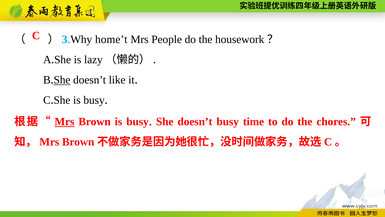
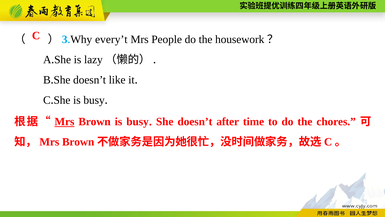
home’t: home’t -> every’t (111, 39)
She underline: present -> none (62, 80)
doesn’t busy: busy -> after (228, 121)
